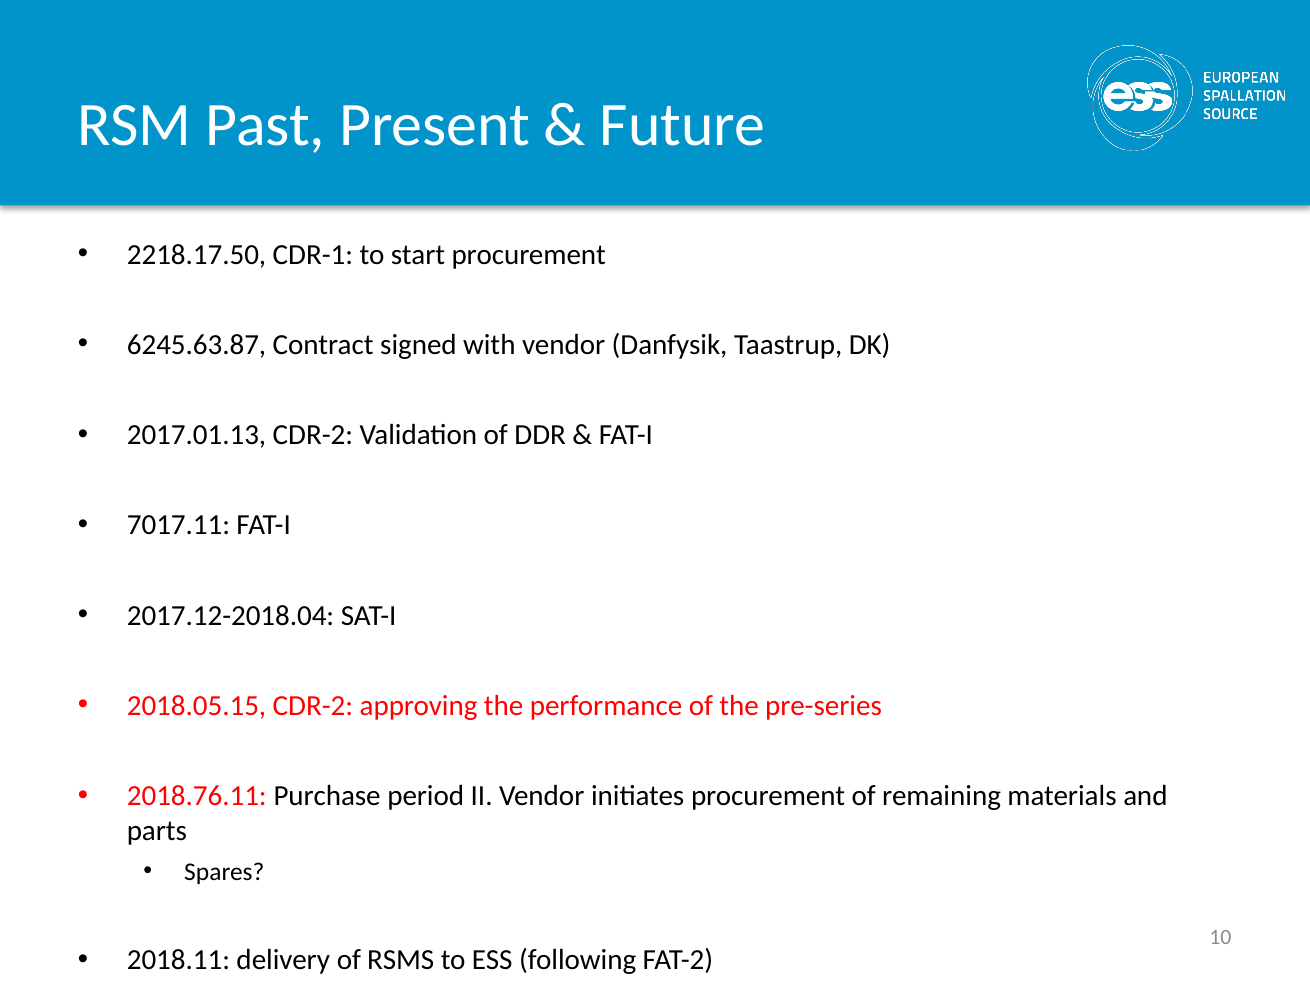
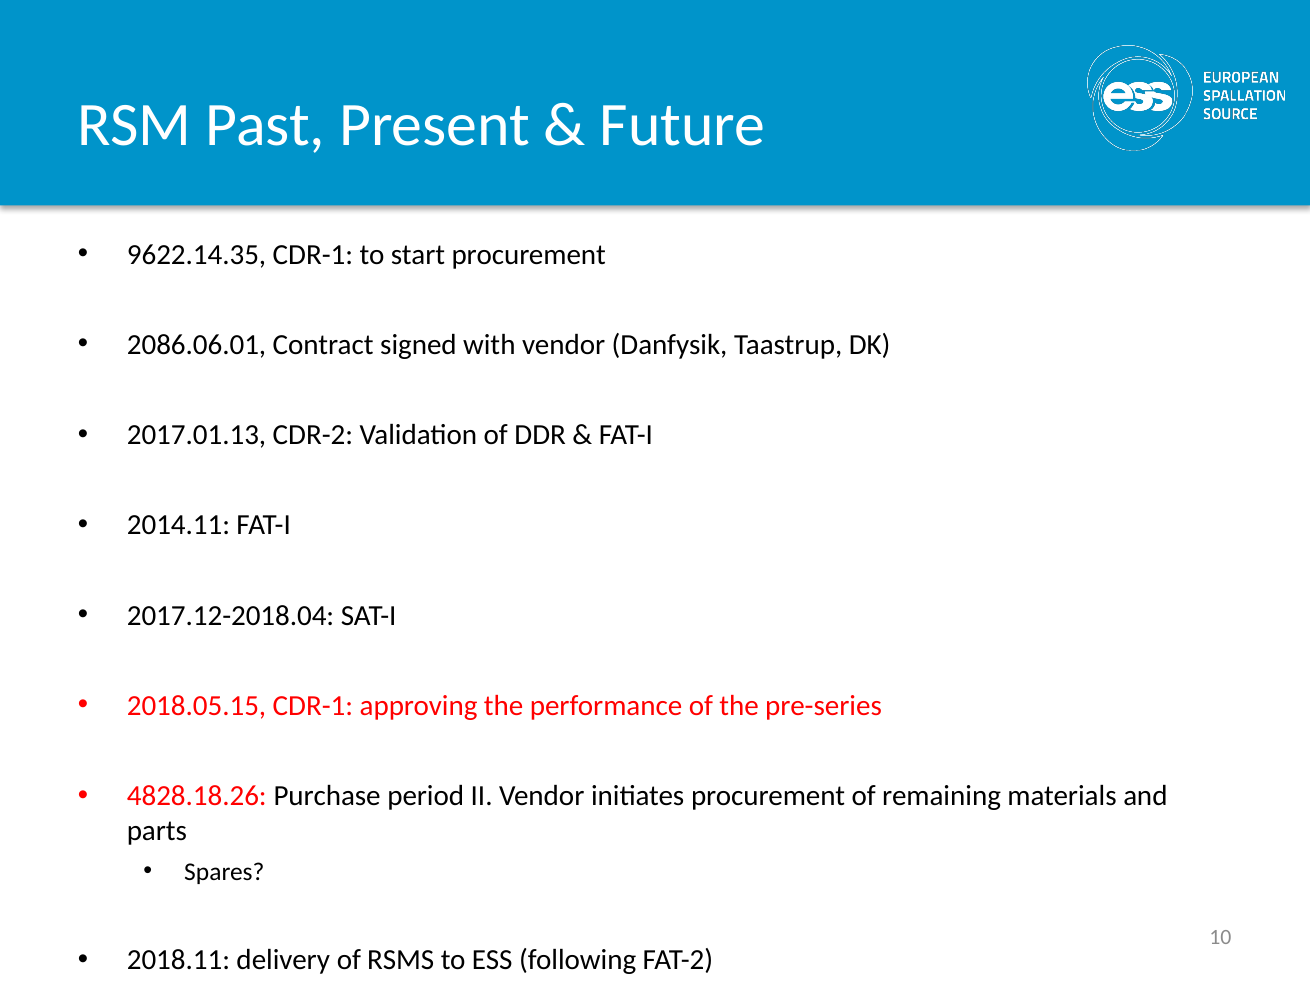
2218.17.50: 2218.17.50 -> 9622.14.35 (197, 255)
6245.63.87: 6245.63.87 -> 2086.06.01 (197, 345)
7017.11: 7017.11 -> 2014.11 (179, 526)
2018.05.15 CDR-2: CDR-2 -> CDR-1 (313, 706)
2018.76.11: 2018.76.11 -> 4828.18.26 (197, 796)
